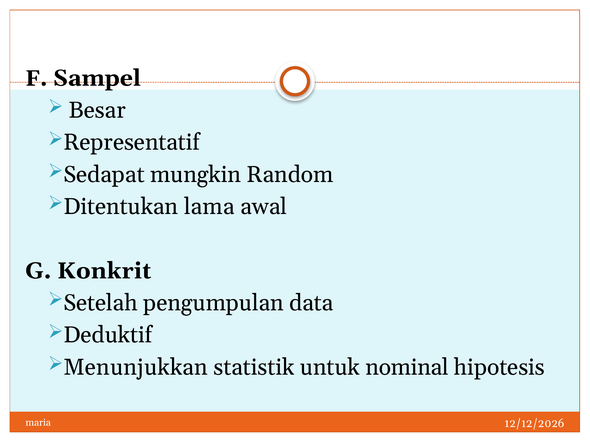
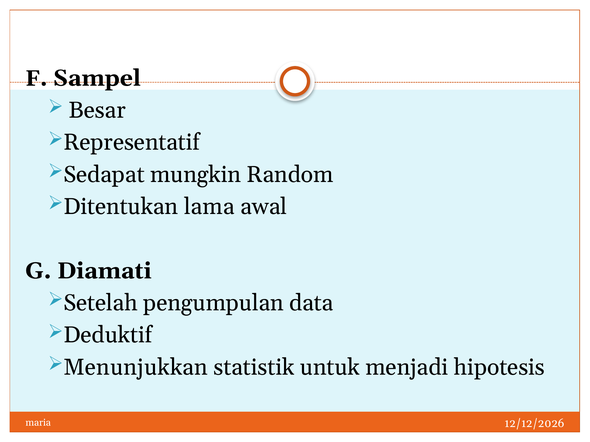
Konkrit: Konkrit -> Diamati (104, 271)
nominal: nominal -> menjadi (407, 368)
